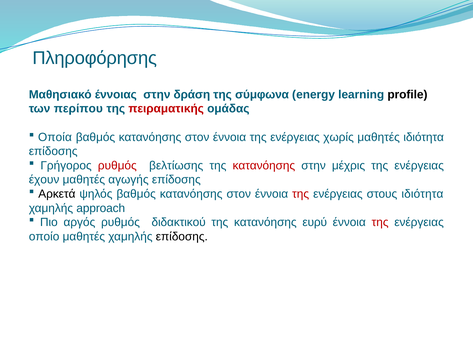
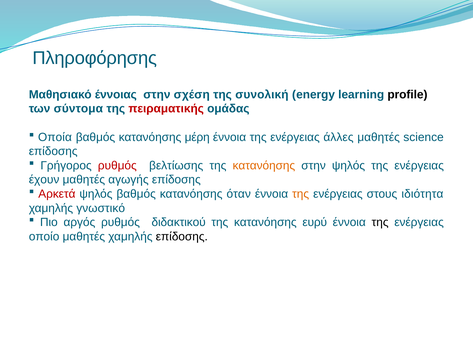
δράση: δράση -> σχέση (192, 94)
σύμφωνα: σύμφωνα -> συνολική (262, 94)
περίπου: περίπου -> σύντομα (78, 109)
στον: στον -> μέρη (197, 137)
χωρίς: χωρίς -> άλλες (338, 137)
μαθητές ιδιότητα: ιδιότητα -> science (424, 137)
κατανόησης colour: red -> orange (264, 165)
στην μέχρις: μέχρις -> ψηλός (349, 165)
Αρκετά colour: black -> red (57, 194)
ψηλός βαθμός κατανόησης στον: στον -> όταν (239, 194)
της colour: red -> orange (301, 194)
approach: approach -> γνωστικό (101, 208)
της colour: red -> black (380, 222)
